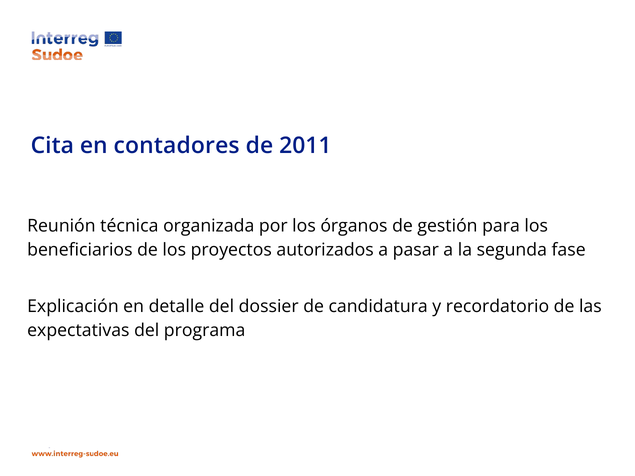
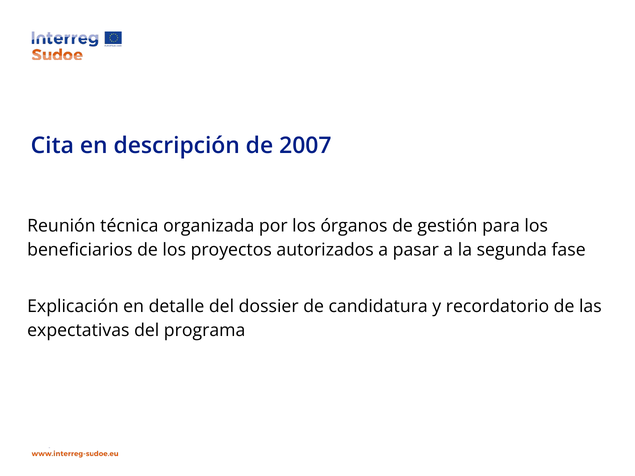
contadores: contadores -> descripción (177, 146)
2011: 2011 -> 2007 (305, 146)
